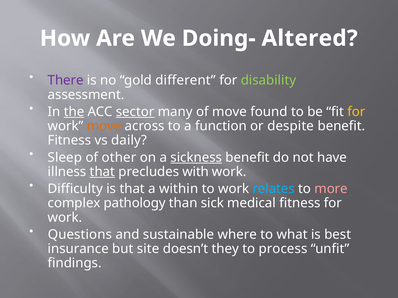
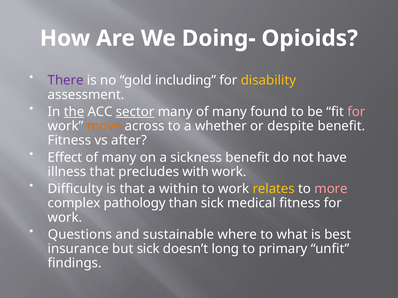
Altered: Altered -> Opioids (310, 38)
different: different -> including (186, 81)
disability colour: light green -> yellow (268, 81)
many of move: move -> many (230, 112)
for colour: yellow -> pink (356, 112)
function: function -> whether (221, 126)
daily: daily -> after (129, 141)
Sleep: Sleep -> Effect (65, 158)
other: other -> many (119, 158)
sickness underline: present -> none (196, 158)
that underline: present -> none (102, 172)
relates colour: light blue -> yellow (274, 189)
but site: site -> sick (148, 249)
they: they -> long (225, 249)
process: process -> primary (283, 249)
